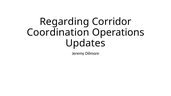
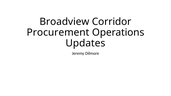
Regarding: Regarding -> Broadview (64, 22)
Coordination: Coordination -> Procurement (58, 32)
